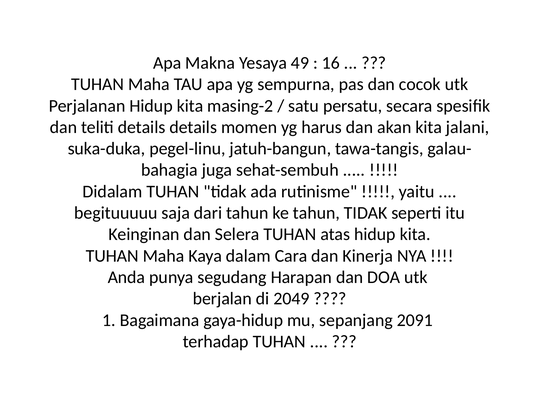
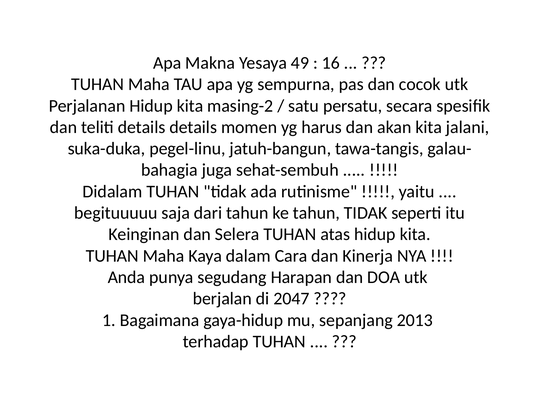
2049: 2049 -> 2047 (291, 298)
2091: 2091 -> 2013 (415, 320)
